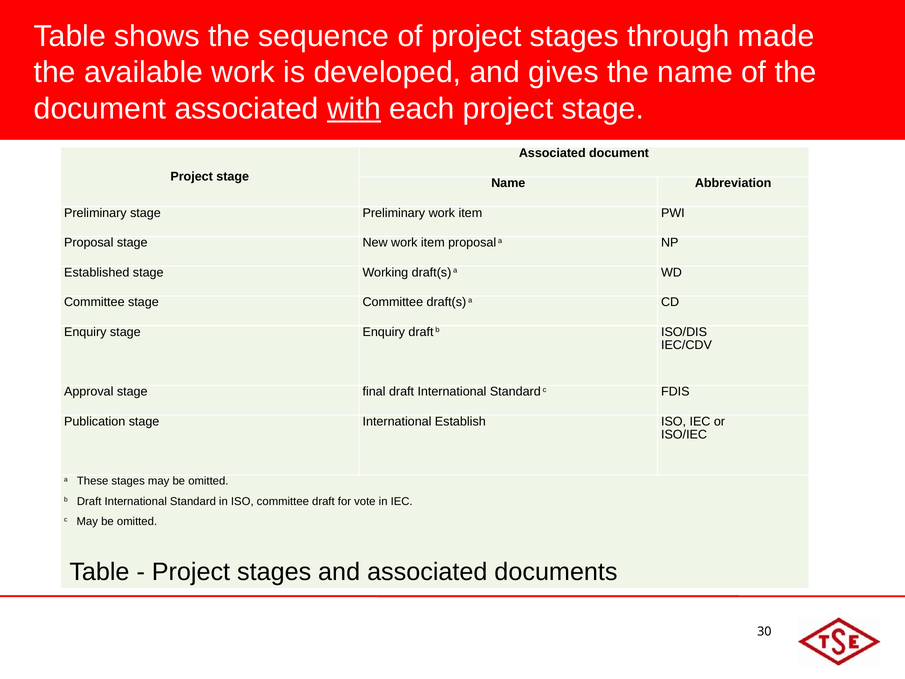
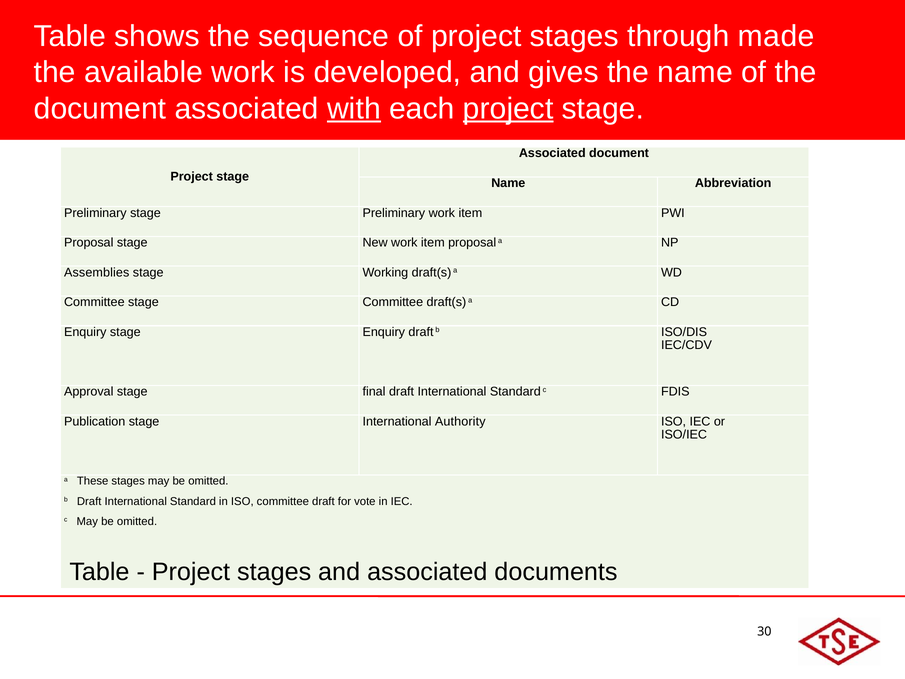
project underline: none -> present (508, 109)
Established: Established -> Assemblies (97, 272)
Establish: Establish -> Authority (460, 421)
